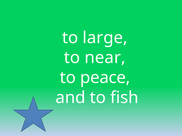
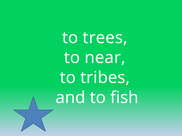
large: large -> trees (105, 38)
peace: peace -> tribes (105, 78)
